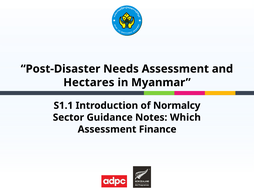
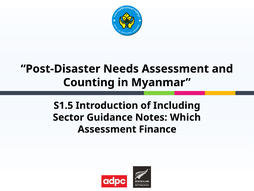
Hectares: Hectares -> Counting (89, 82)
S1.1: S1.1 -> S1.5 (63, 105)
Normalcy: Normalcy -> Including (177, 105)
